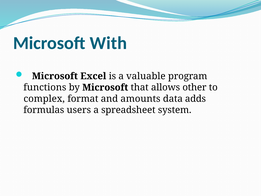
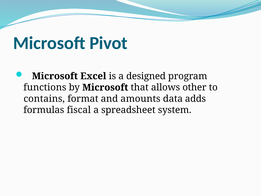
With: With -> Pivot (109, 43)
valuable: valuable -> designed (146, 76)
complex: complex -> contains (44, 99)
users: users -> fiscal (79, 110)
